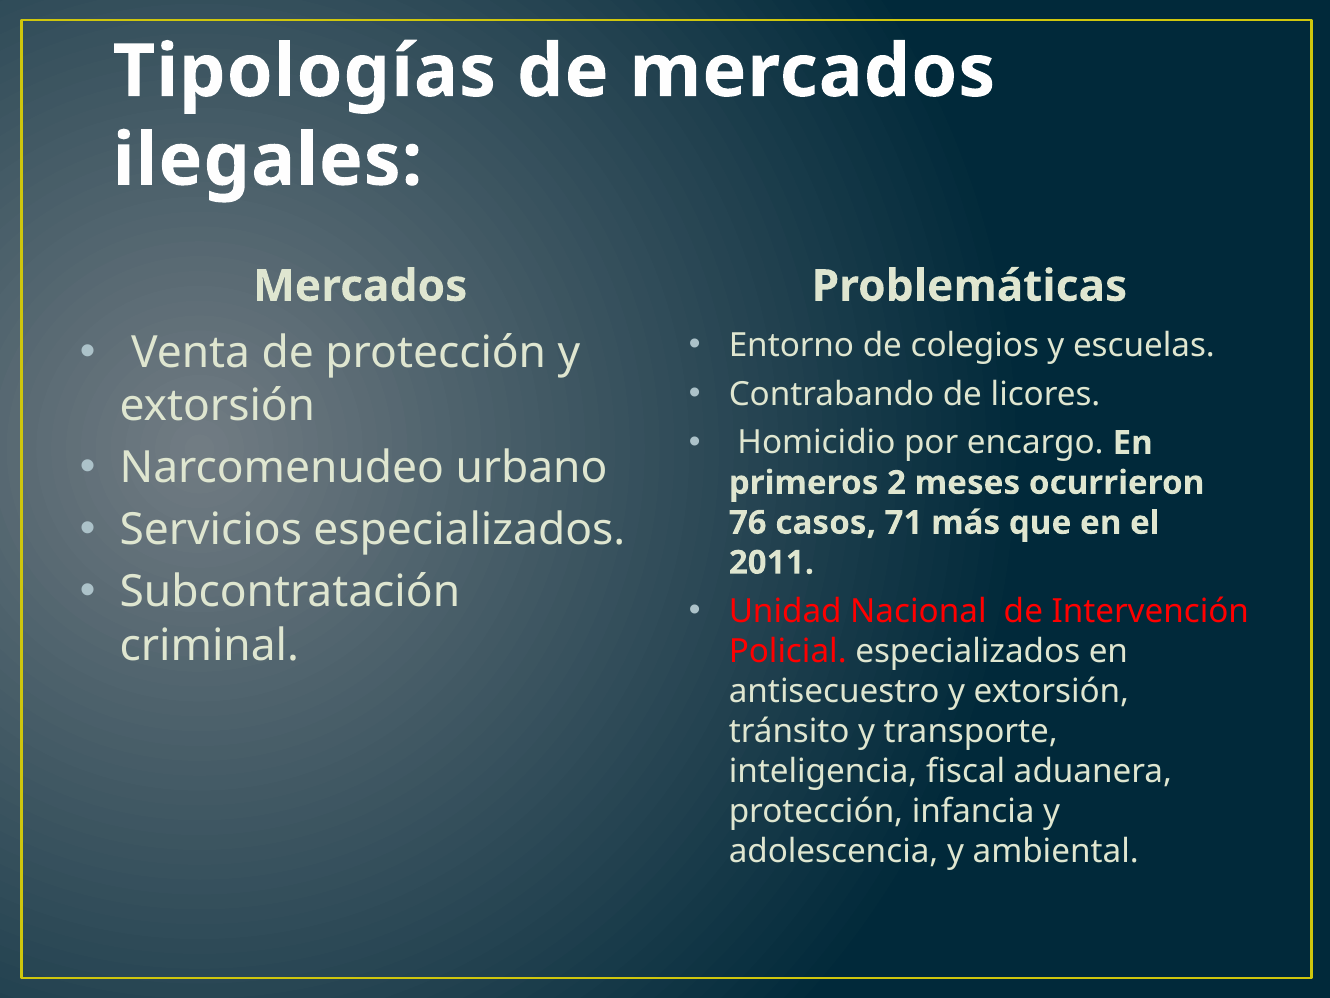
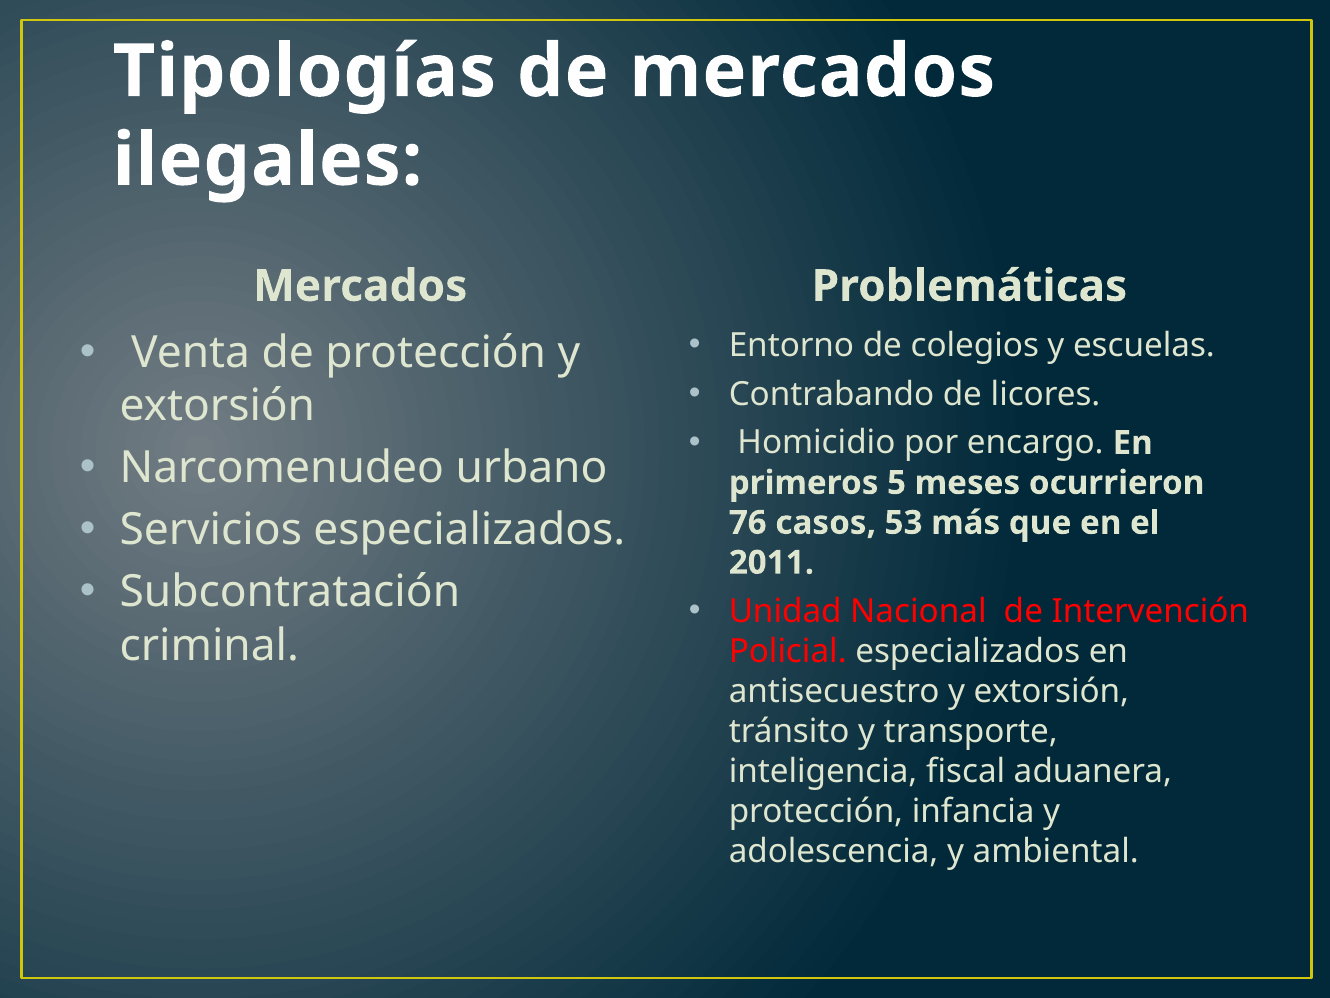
2: 2 -> 5 (897, 483)
71: 71 -> 53 (904, 523)
